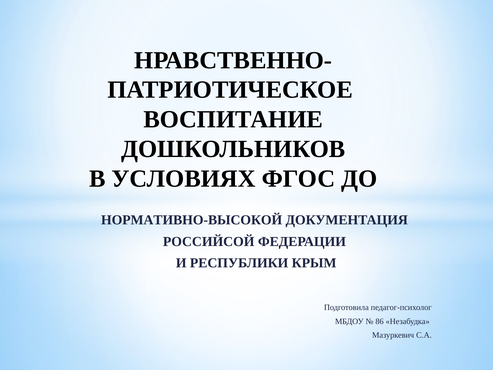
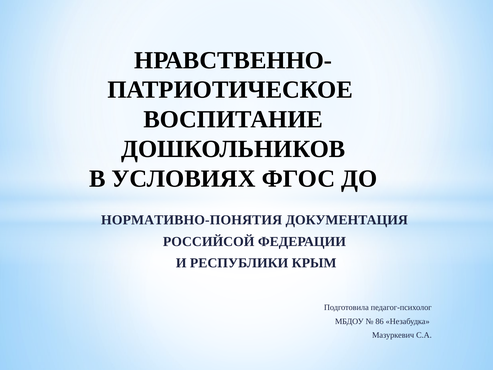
НОРМАТИВНО-ВЫСОКОЙ: НОРМАТИВНО-ВЫСОКОЙ -> НОРМАТИВНО-ПОНЯТИЯ (192, 220)
